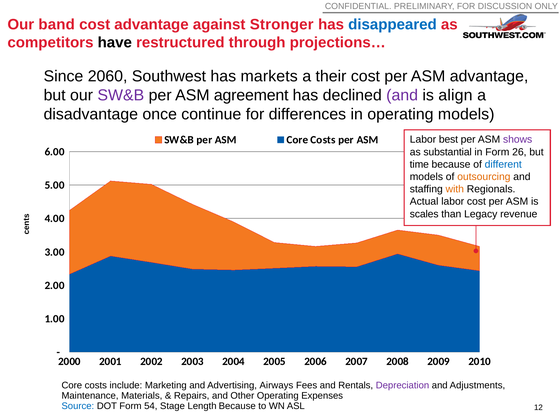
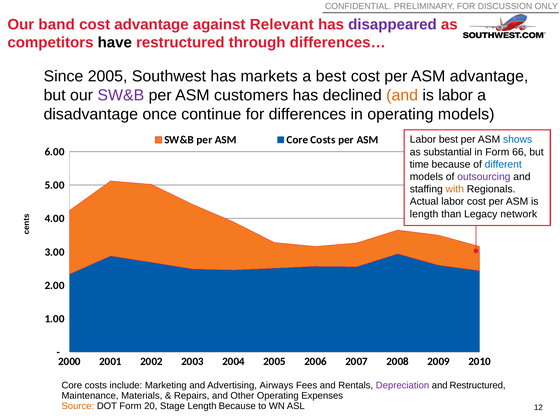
Stronger: Stronger -> Relevant (282, 24)
disappeared colour: blue -> purple (392, 24)
projections…: projections… -> differences… (338, 43)
Since 2060: 2060 -> 2005 (108, 76)
a their: their -> best (331, 76)
agreement: agreement -> customers (251, 95)
and colour: purple -> orange (402, 95)
is align: align -> labor (456, 95)
shows colour: purple -> blue (518, 140)
26: 26 -> 66 (519, 152)
outsourcing colour: orange -> purple (484, 177)
scales: scales -> length (424, 214)
revenue: revenue -> network (519, 214)
and Adjustments: Adjustments -> Restructured (478, 386)
Source colour: blue -> orange (78, 406)
54: 54 -> 20 (151, 406)
